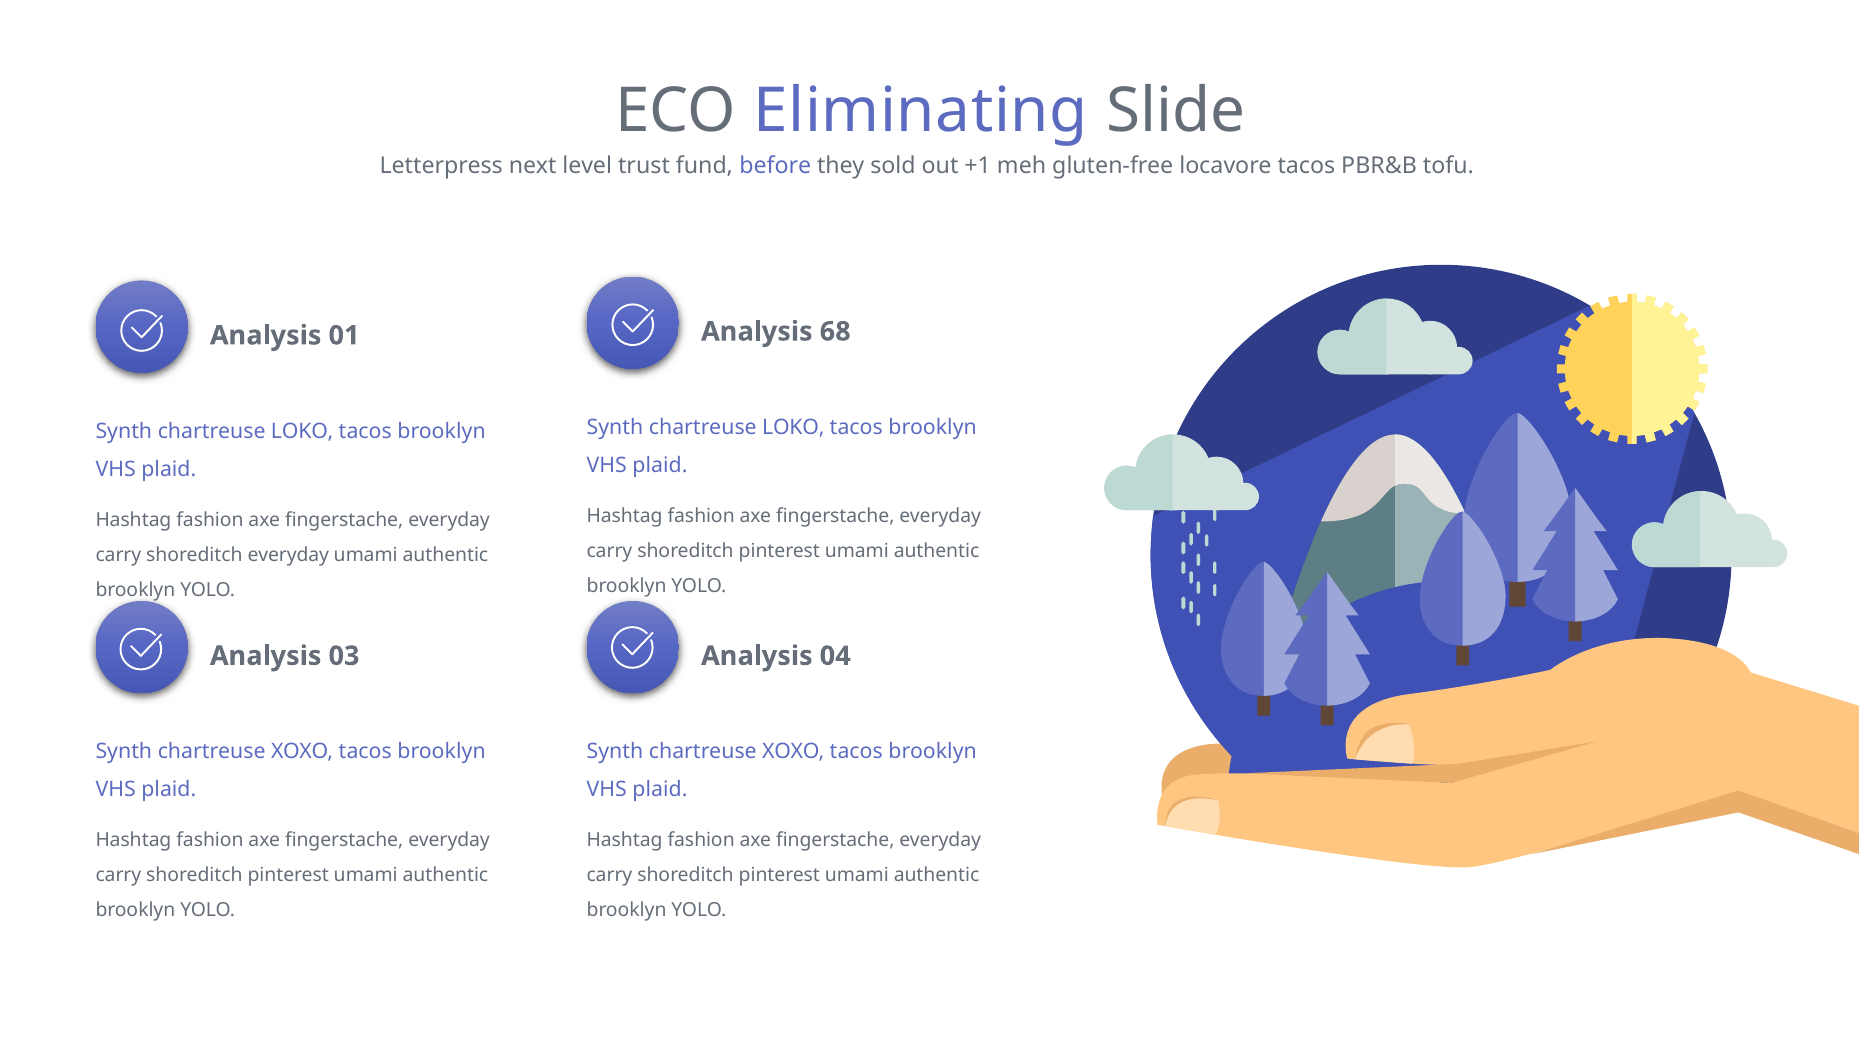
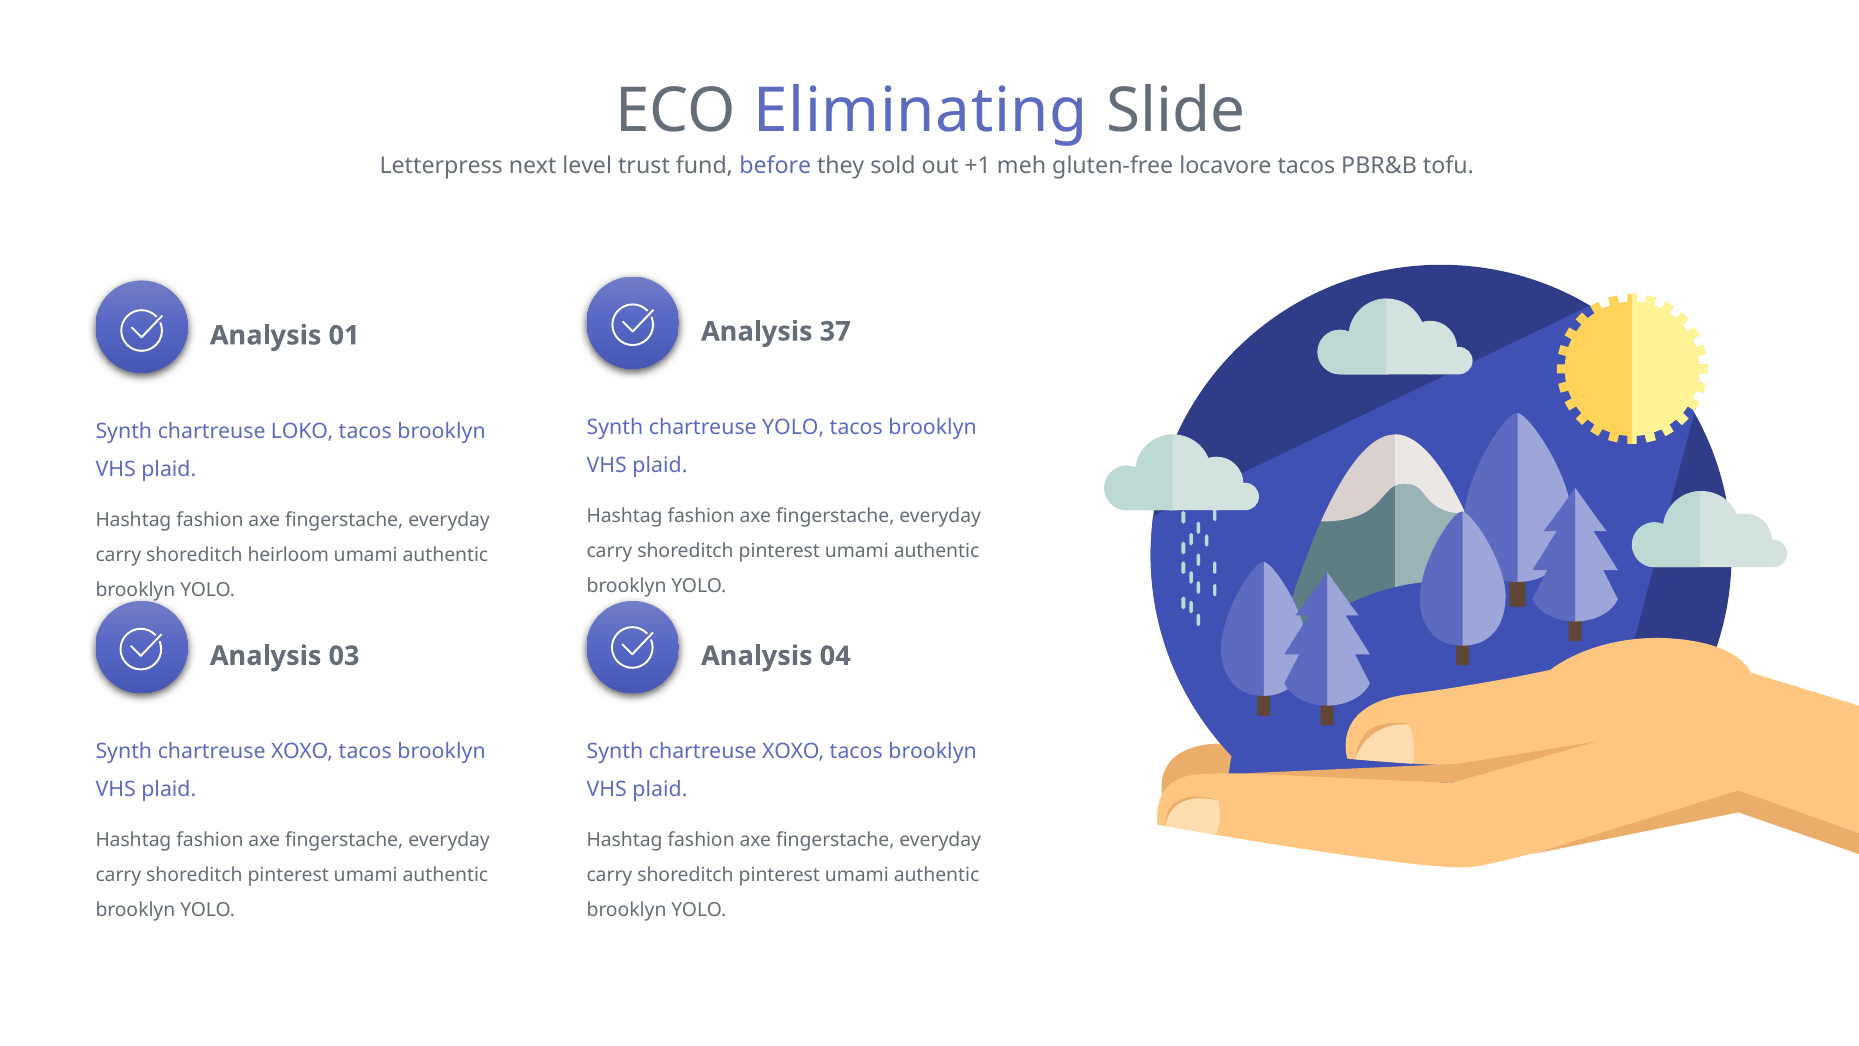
68: 68 -> 37 (835, 331)
LOKO: LOKO -> YOLO (793, 427)
shoreditch everyday: everyday -> heirloom (288, 555)
